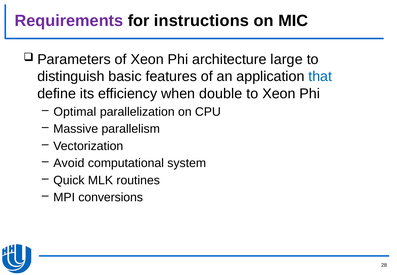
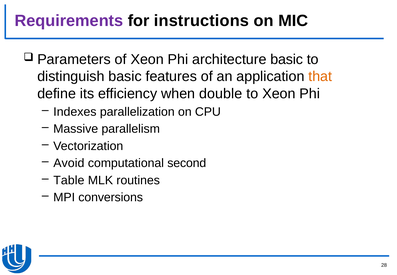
architecture large: large -> basic (287, 59)
that colour: blue -> orange (320, 77)
Optimal: Optimal -> Indexes (75, 112)
system: system -> second (187, 163)
Quick: Quick -> Table (69, 180)
